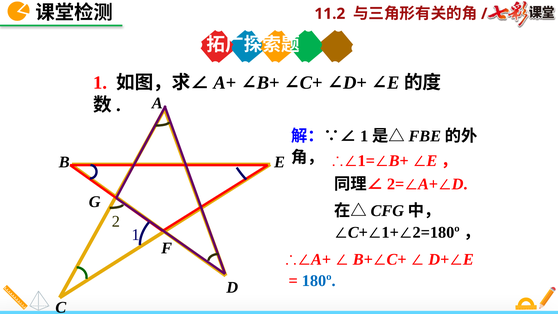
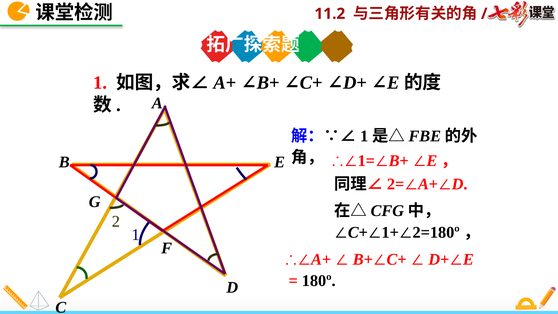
180º colour: blue -> black (319, 281)
